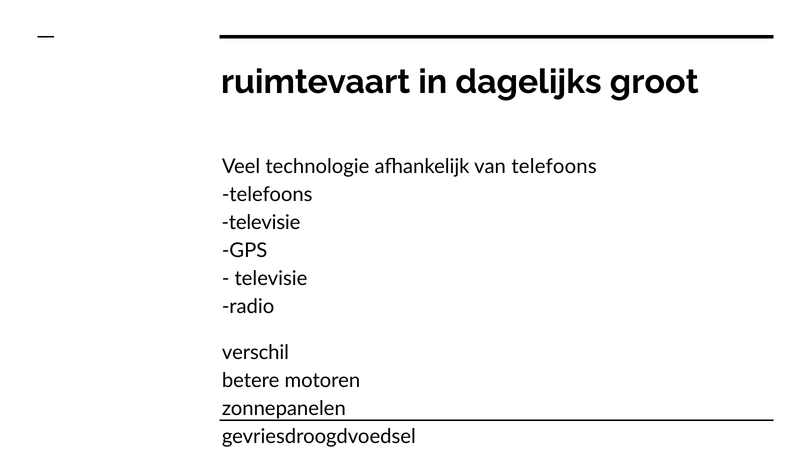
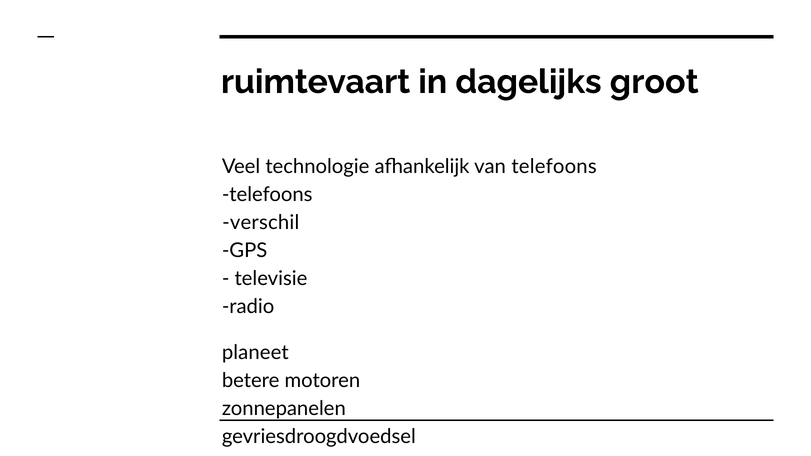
televisie: televisie -> verschil (261, 223)
verschil: verschil -> planeet (255, 353)
